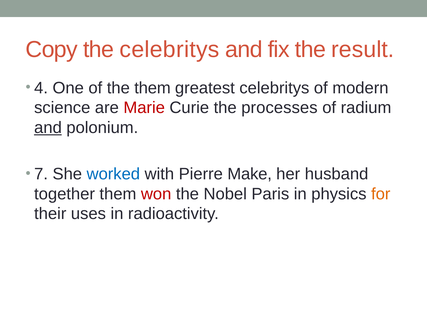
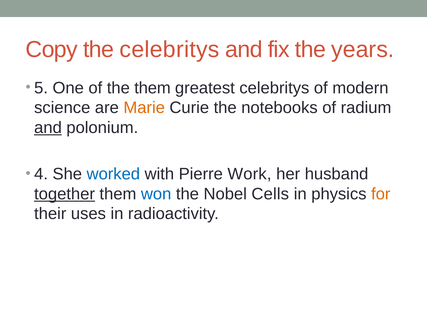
result: result -> years (363, 50)
4: 4 -> 5 (41, 88)
Marie colour: red -> orange (144, 108)
processes: processes -> notebooks (279, 108)
7: 7 -> 4 (41, 174)
Make: Make -> Work (249, 174)
together underline: none -> present (65, 194)
won colour: red -> blue (156, 194)
Paris: Paris -> Cells (270, 194)
